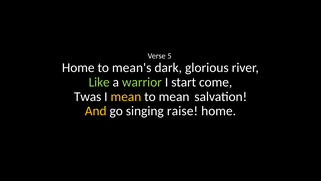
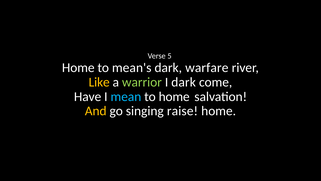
glorious: glorious -> warfare (207, 67)
Like colour: light green -> yellow (99, 82)
I start: start -> dark (184, 82)
Twas: Twas -> Have (88, 96)
mean colour: yellow -> light blue (126, 96)
to mean: mean -> home (174, 96)
